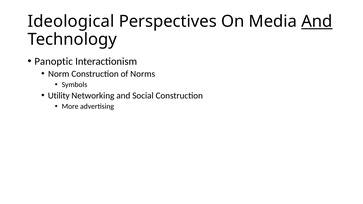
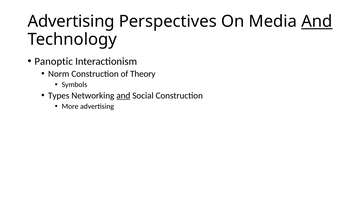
Ideological: Ideological -> Advertising (71, 22)
Norms: Norms -> Theory (143, 74)
Utility: Utility -> Types (59, 96)
and underline: none -> present (123, 96)
